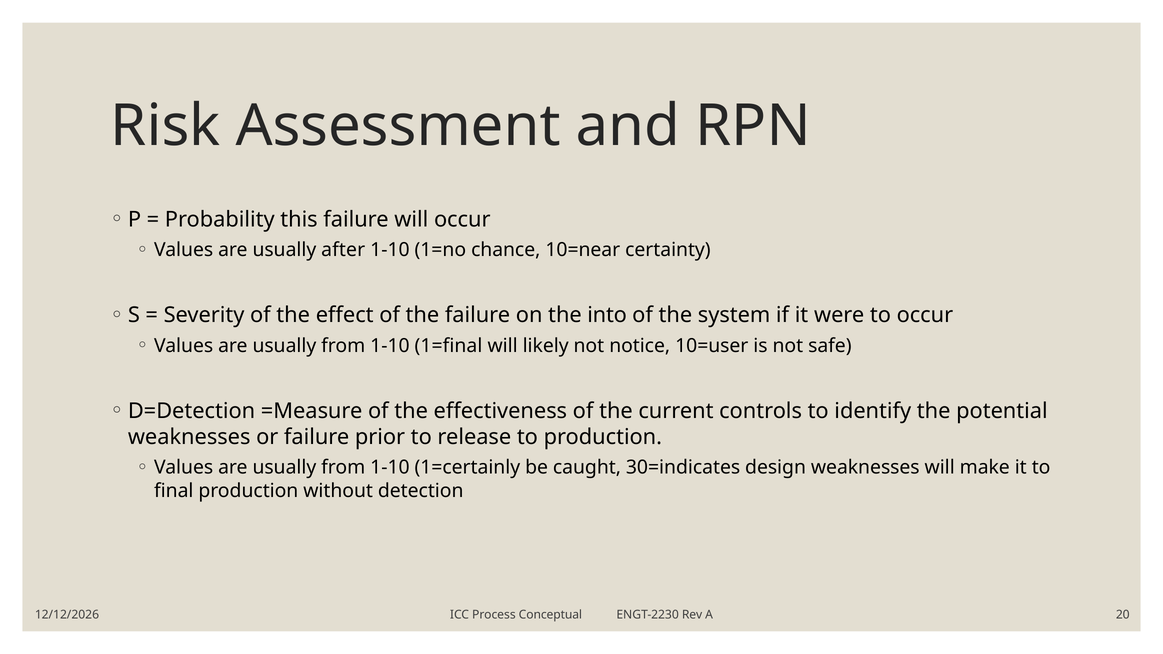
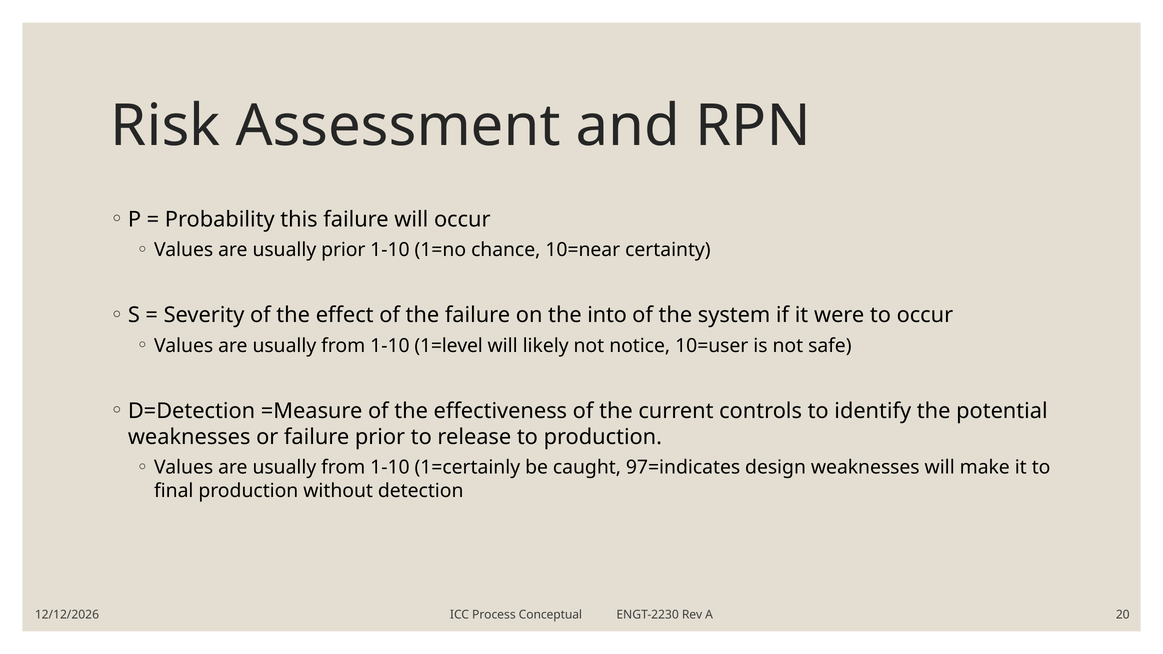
usually after: after -> prior (343, 250)
1=final: 1=final -> 1=level (449, 346)
30=indicates: 30=indicates -> 97=indicates (683, 468)
